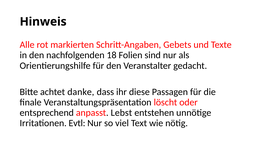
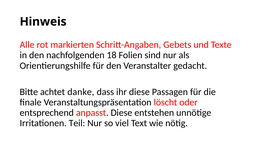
anpasst Lebst: Lebst -> Diese (121, 113)
Evtl: Evtl -> Teil (77, 123)
